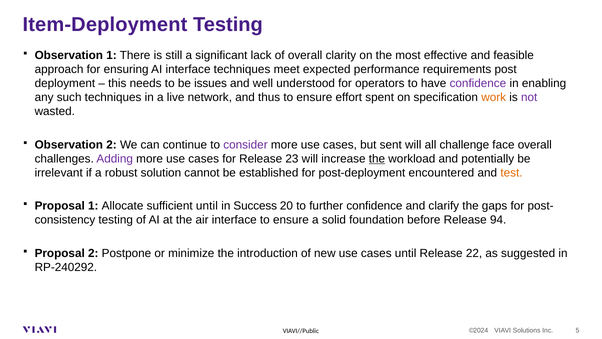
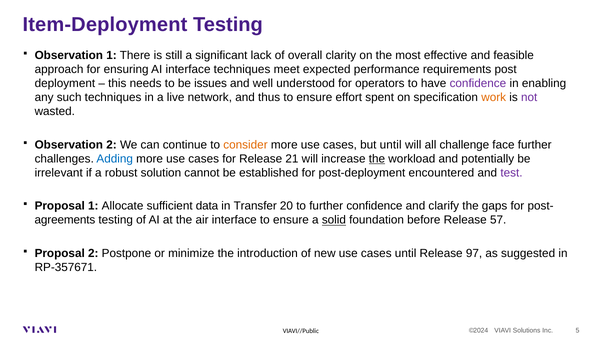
consider colour: purple -> orange (245, 145)
but sent: sent -> until (391, 145)
face overall: overall -> further (535, 145)
Adding colour: purple -> blue (115, 159)
23: 23 -> 21 (292, 159)
test colour: orange -> purple (511, 173)
sufficient until: until -> data (207, 206)
Success: Success -> Transfer (255, 206)
consistency: consistency -> agreements (65, 220)
solid underline: none -> present (334, 220)
94: 94 -> 57 (498, 220)
22: 22 -> 97 (474, 253)
RP-240292: RP-240292 -> RP-357671 (66, 267)
